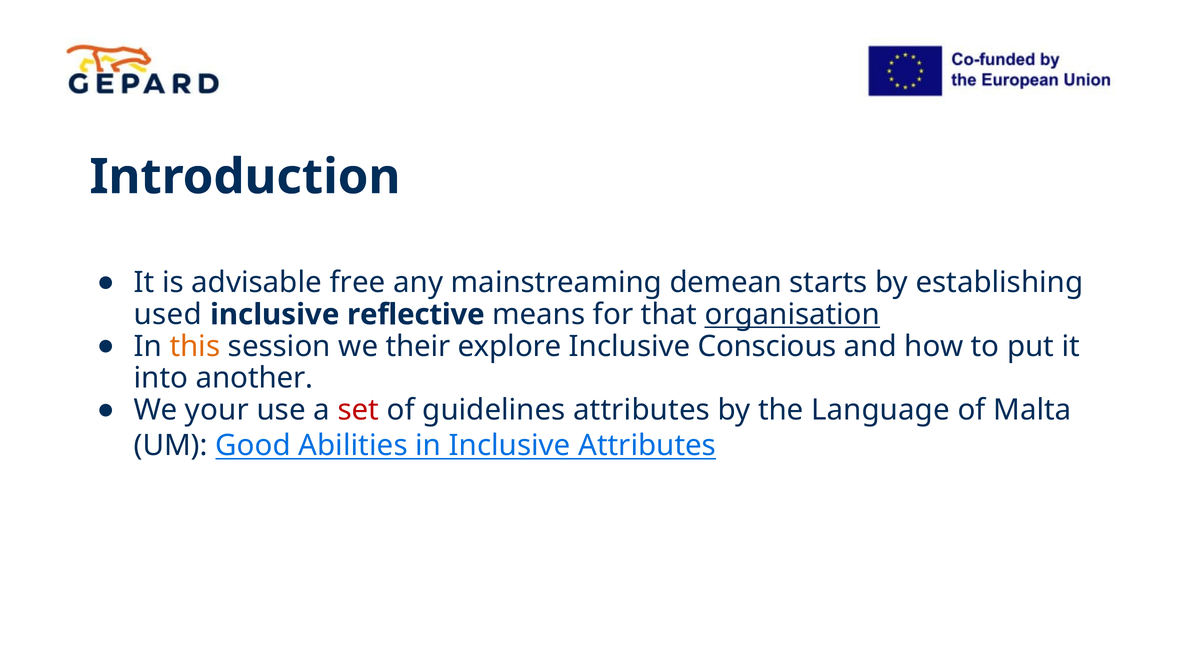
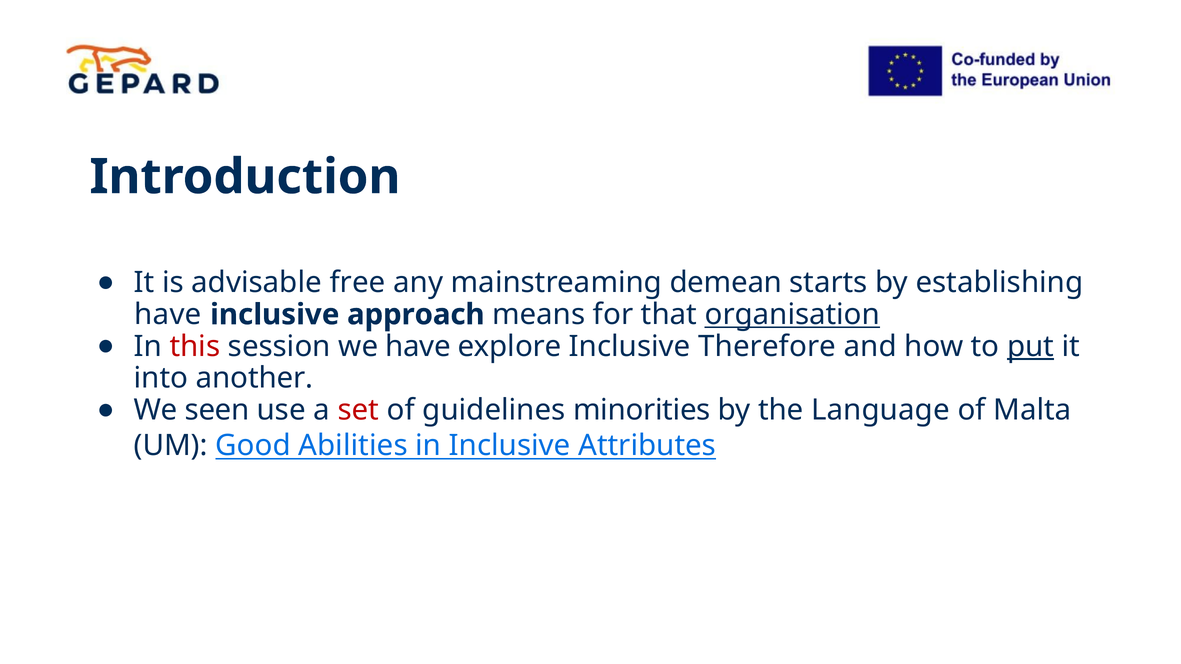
used: used -> have (168, 315)
reflective: reflective -> approach (416, 315)
this colour: orange -> red (195, 347)
we their: their -> have (418, 347)
Conscious: Conscious -> Therefore (767, 347)
put underline: none -> present (1031, 347)
your: your -> seen (217, 410)
guidelines attributes: attributes -> minorities (642, 410)
